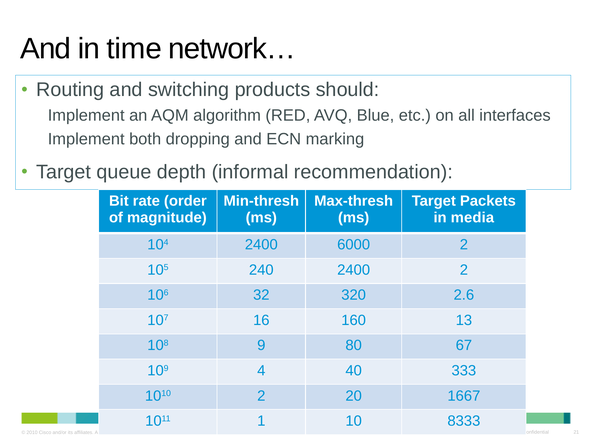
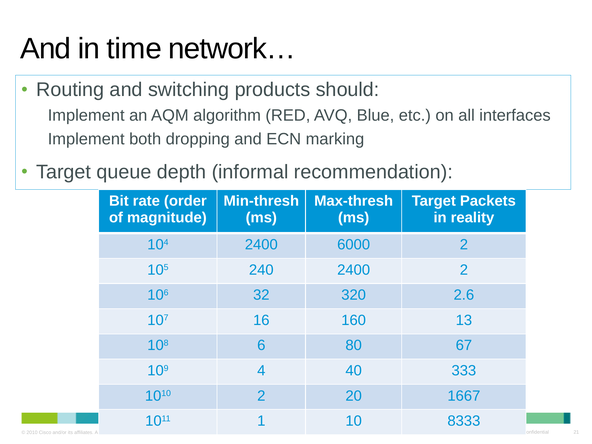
media: media -> reality (472, 218)
9: 9 -> 6 (261, 345)
